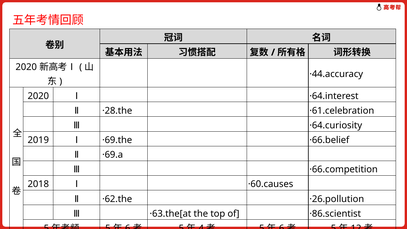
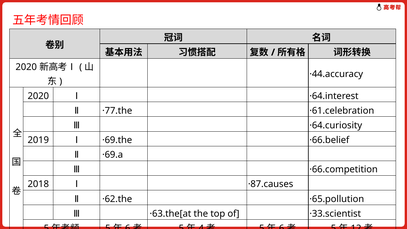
·28.the: ·28.the -> ·77.the (117, 111)
·60.causes: ·60.causes -> ·87.causes (271, 184)
·26.pollution: ·26.pollution -> ·65.pollution (337, 199)
·86.scientist: ·86.scientist -> ·33.scientist (335, 214)
